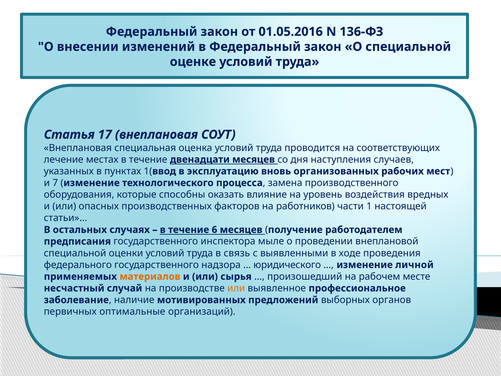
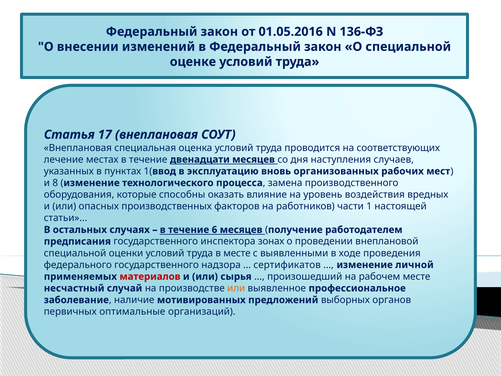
7: 7 -> 8 (55, 183)
мыле: мыле -> зонах (271, 241)
в связь: связь -> месте (237, 253)
юридического: юридического -> сертификатов (287, 265)
материалов colour: orange -> red (150, 276)
